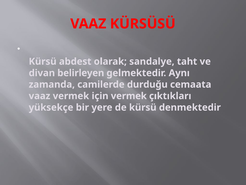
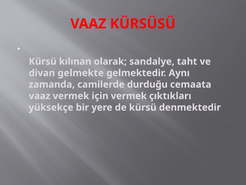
abdest: abdest -> kılınan (75, 61)
belirleyen: belirleyen -> gelmekte (81, 73)
